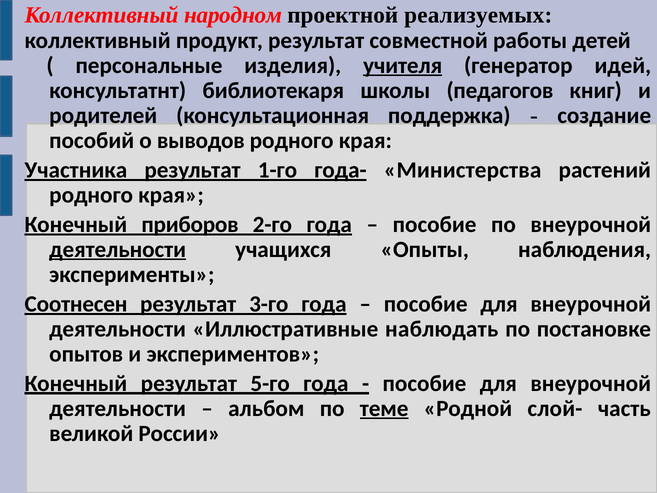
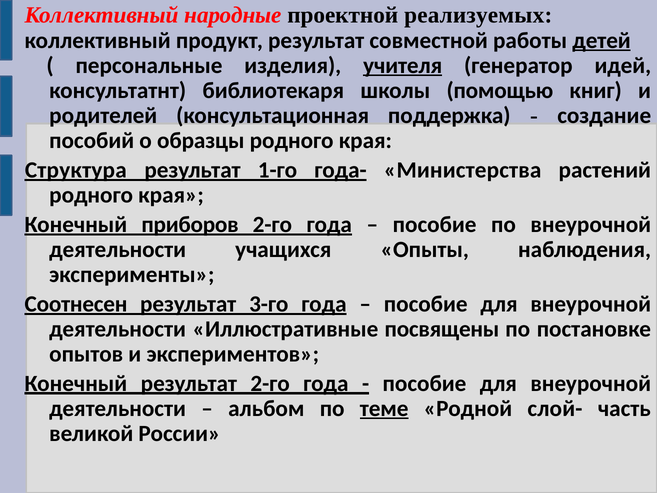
народном: народном -> народные (233, 15)
детей underline: none -> present (602, 40)
педагогов: педагогов -> помощью (500, 90)
выводов: выводов -> образцы (201, 140)
Участника: Участника -> Структура (76, 170)
деятельности underline: present -> none (118, 249)
наблюдать: наблюдать -> посвящены (442, 329)
результат 5-го: 5-го -> 2-го (270, 383)
